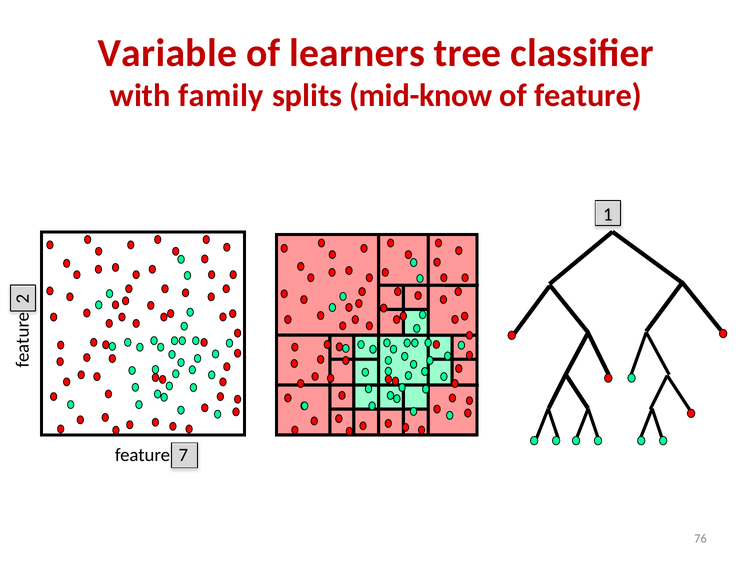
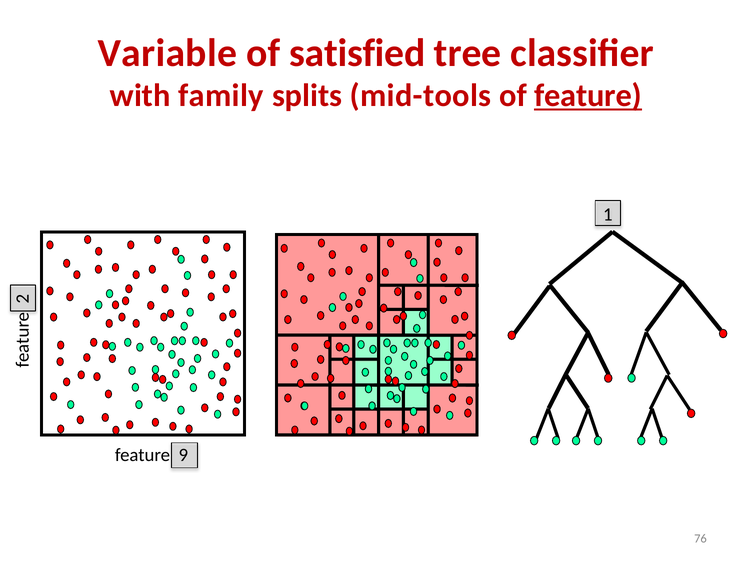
learners: learners -> satisfied (357, 53)
mid-know: mid-know -> mid-tools (421, 96)
feature underline: none -> present (588, 96)
7: 7 -> 9 (183, 455)
